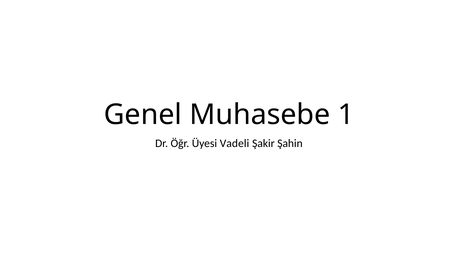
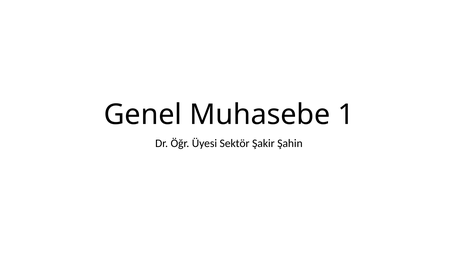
Vadeli: Vadeli -> Sektör (235, 143)
